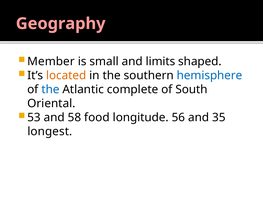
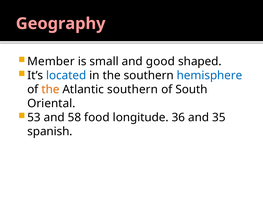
limits: limits -> good (160, 62)
located colour: orange -> blue (66, 76)
the colour: blue -> orange (50, 90)
Atlantic complete: complete -> southern (133, 90)
56: 56 -> 36 (178, 118)
longest: longest -> spanish (50, 132)
